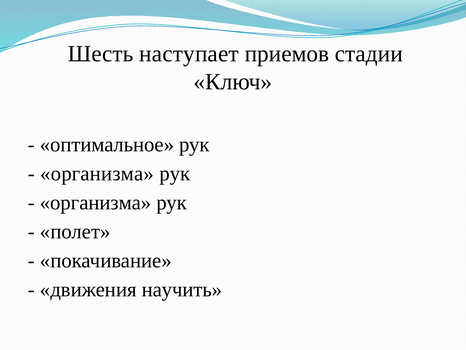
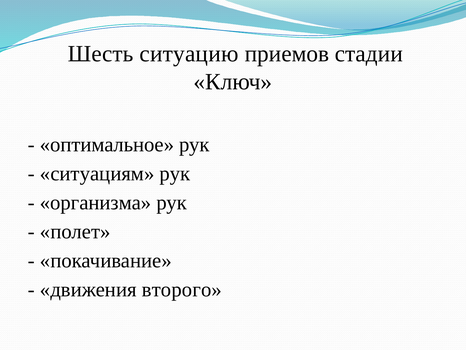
наступает: наступает -> ситуацию (189, 54)
организма: организма -> ситуациям (97, 173)
научить: научить -> второго (182, 289)
